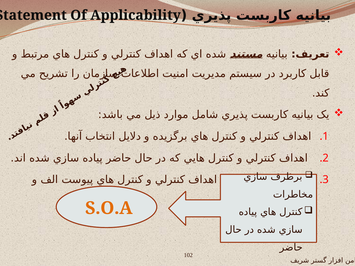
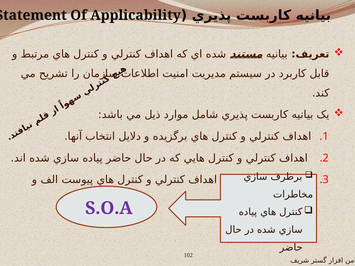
S.O.A colour: orange -> purple (109, 208)
